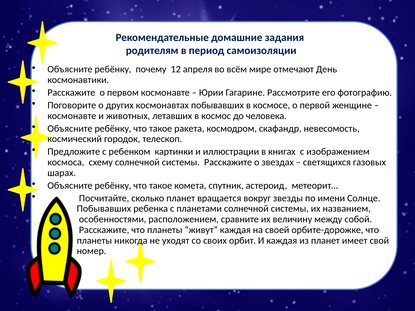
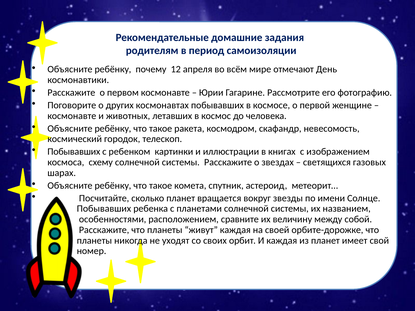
Предложите: Предложите -> Побывавших (74, 152)
